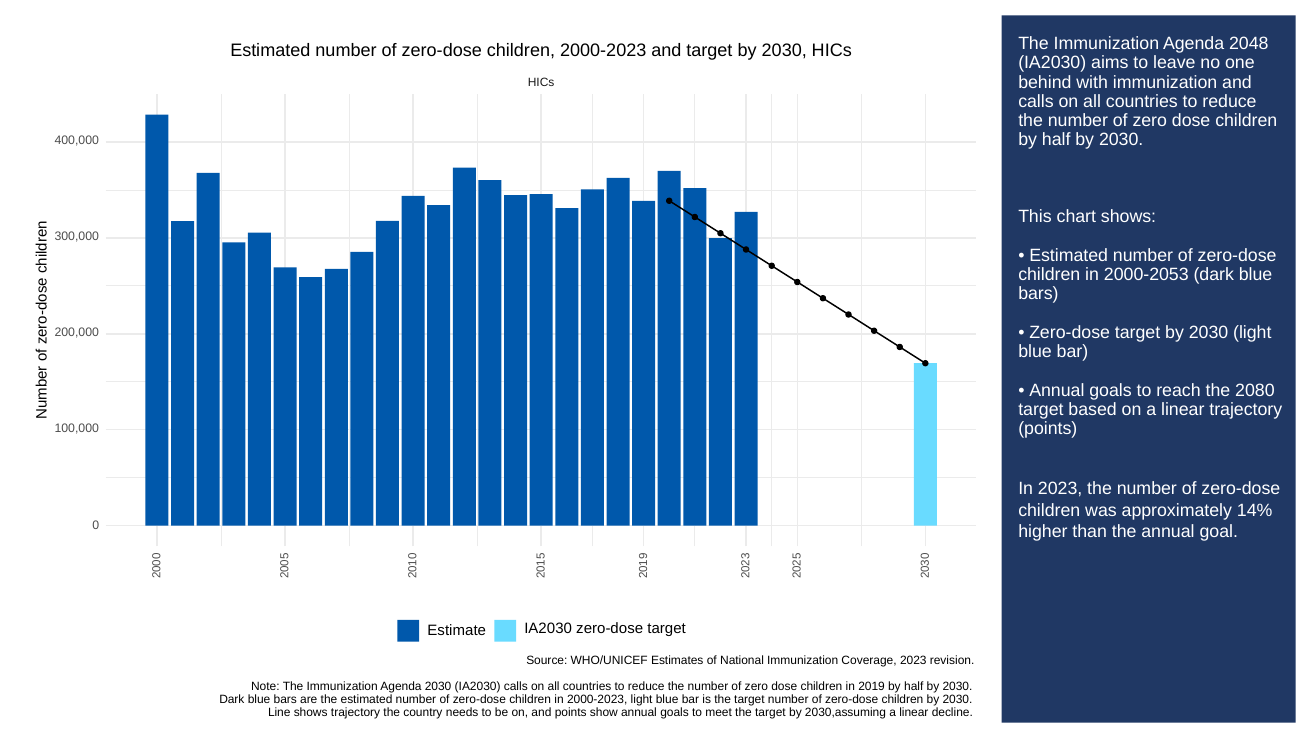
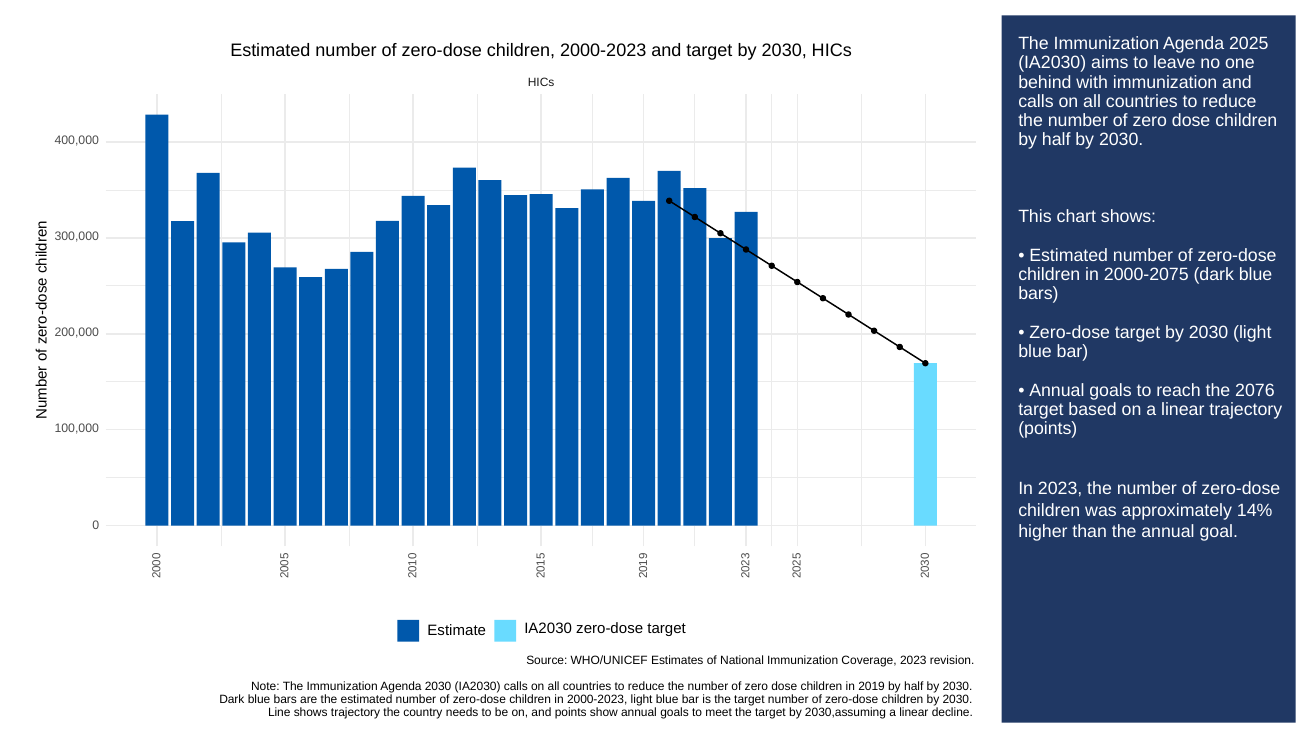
2048: 2048 -> 2025 (1249, 44)
2000-2053: 2000-2053 -> 2000-2075 (1146, 275)
2080: 2080 -> 2076 (1255, 390)
